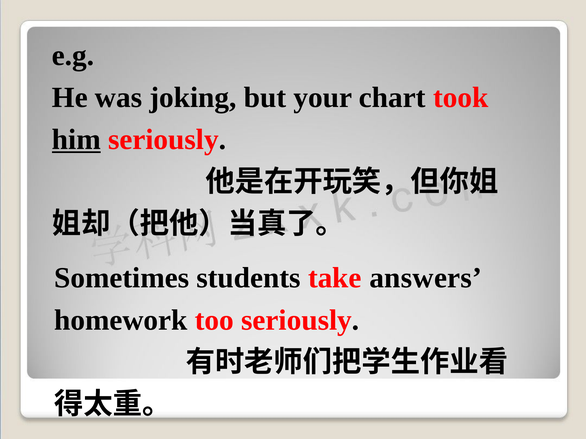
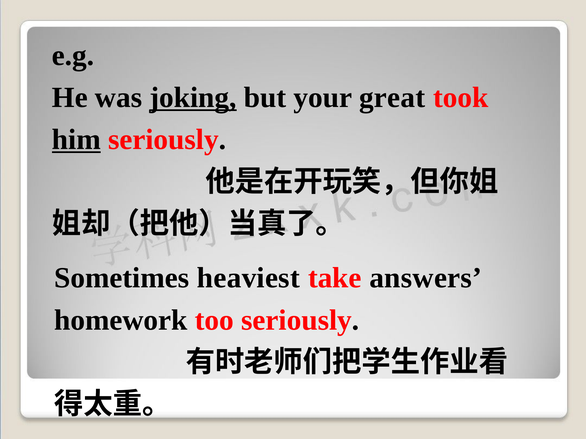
joking underline: none -> present (193, 98)
chart: chart -> great (392, 98)
students: students -> heaviest (248, 278)
